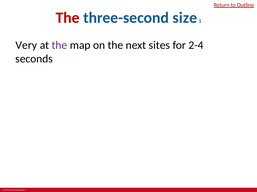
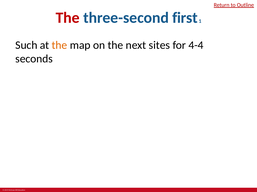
size: size -> first (185, 18)
Very: Very -> Such (26, 45)
the colour: purple -> orange (60, 45)
2-4: 2-4 -> 4-4 (196, 45)
